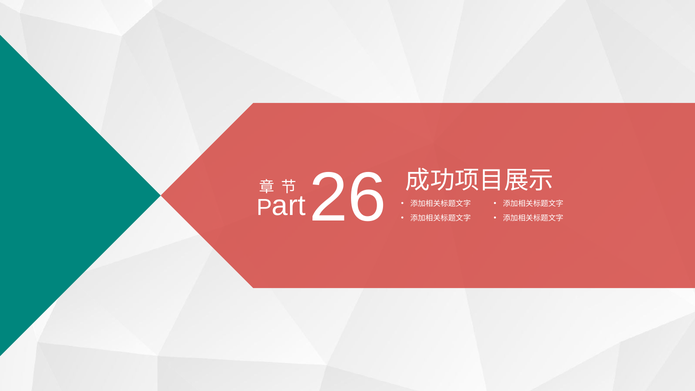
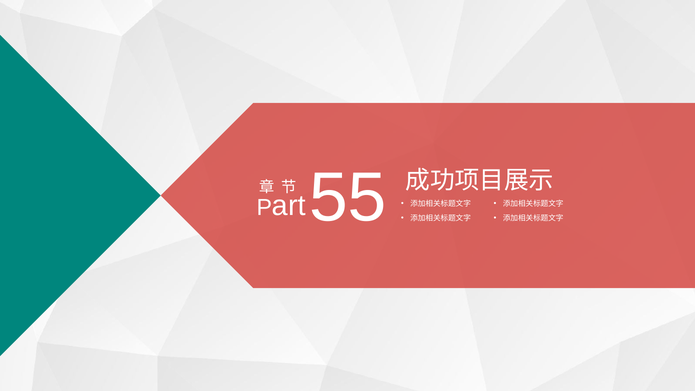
26: 26 -> 55 (348, 198)
